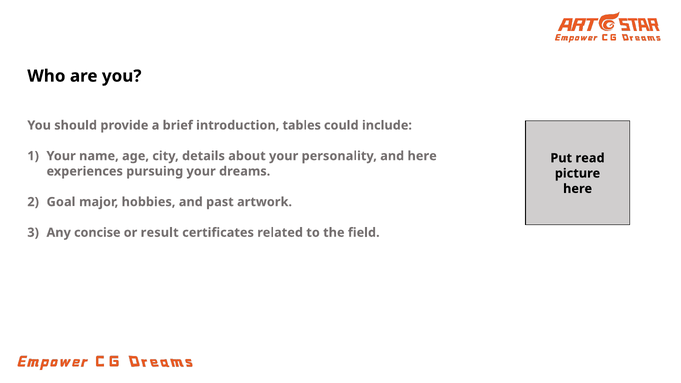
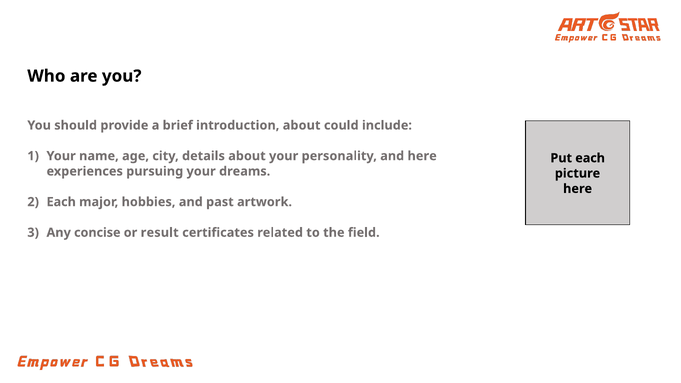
introduction tables: tables -> about (302, 125)
Put read: read -> each (590, 158)
Goal: Goal -> Each (61, 202)
